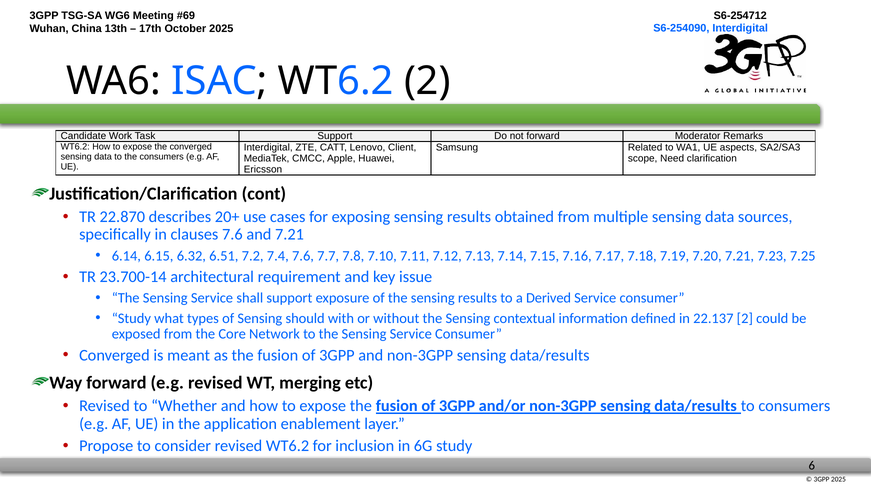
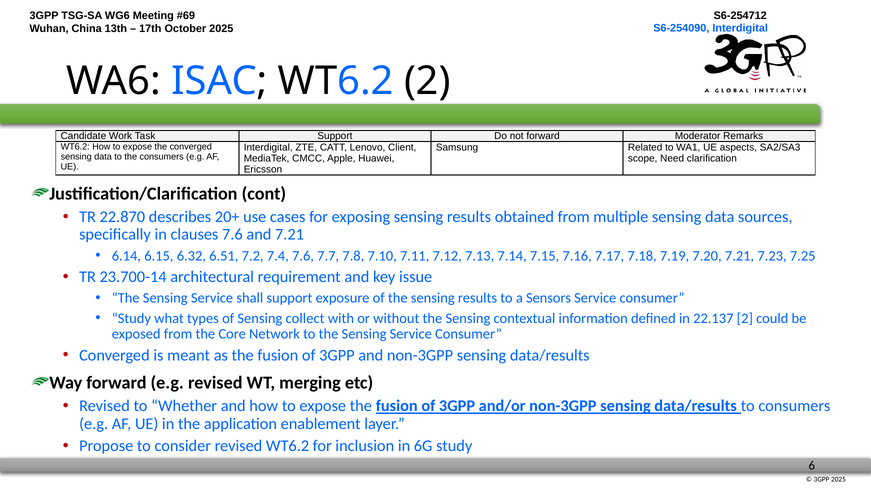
Derived: Derived -> Sensors (549, 298)
should: should -> collect (305, 318)
